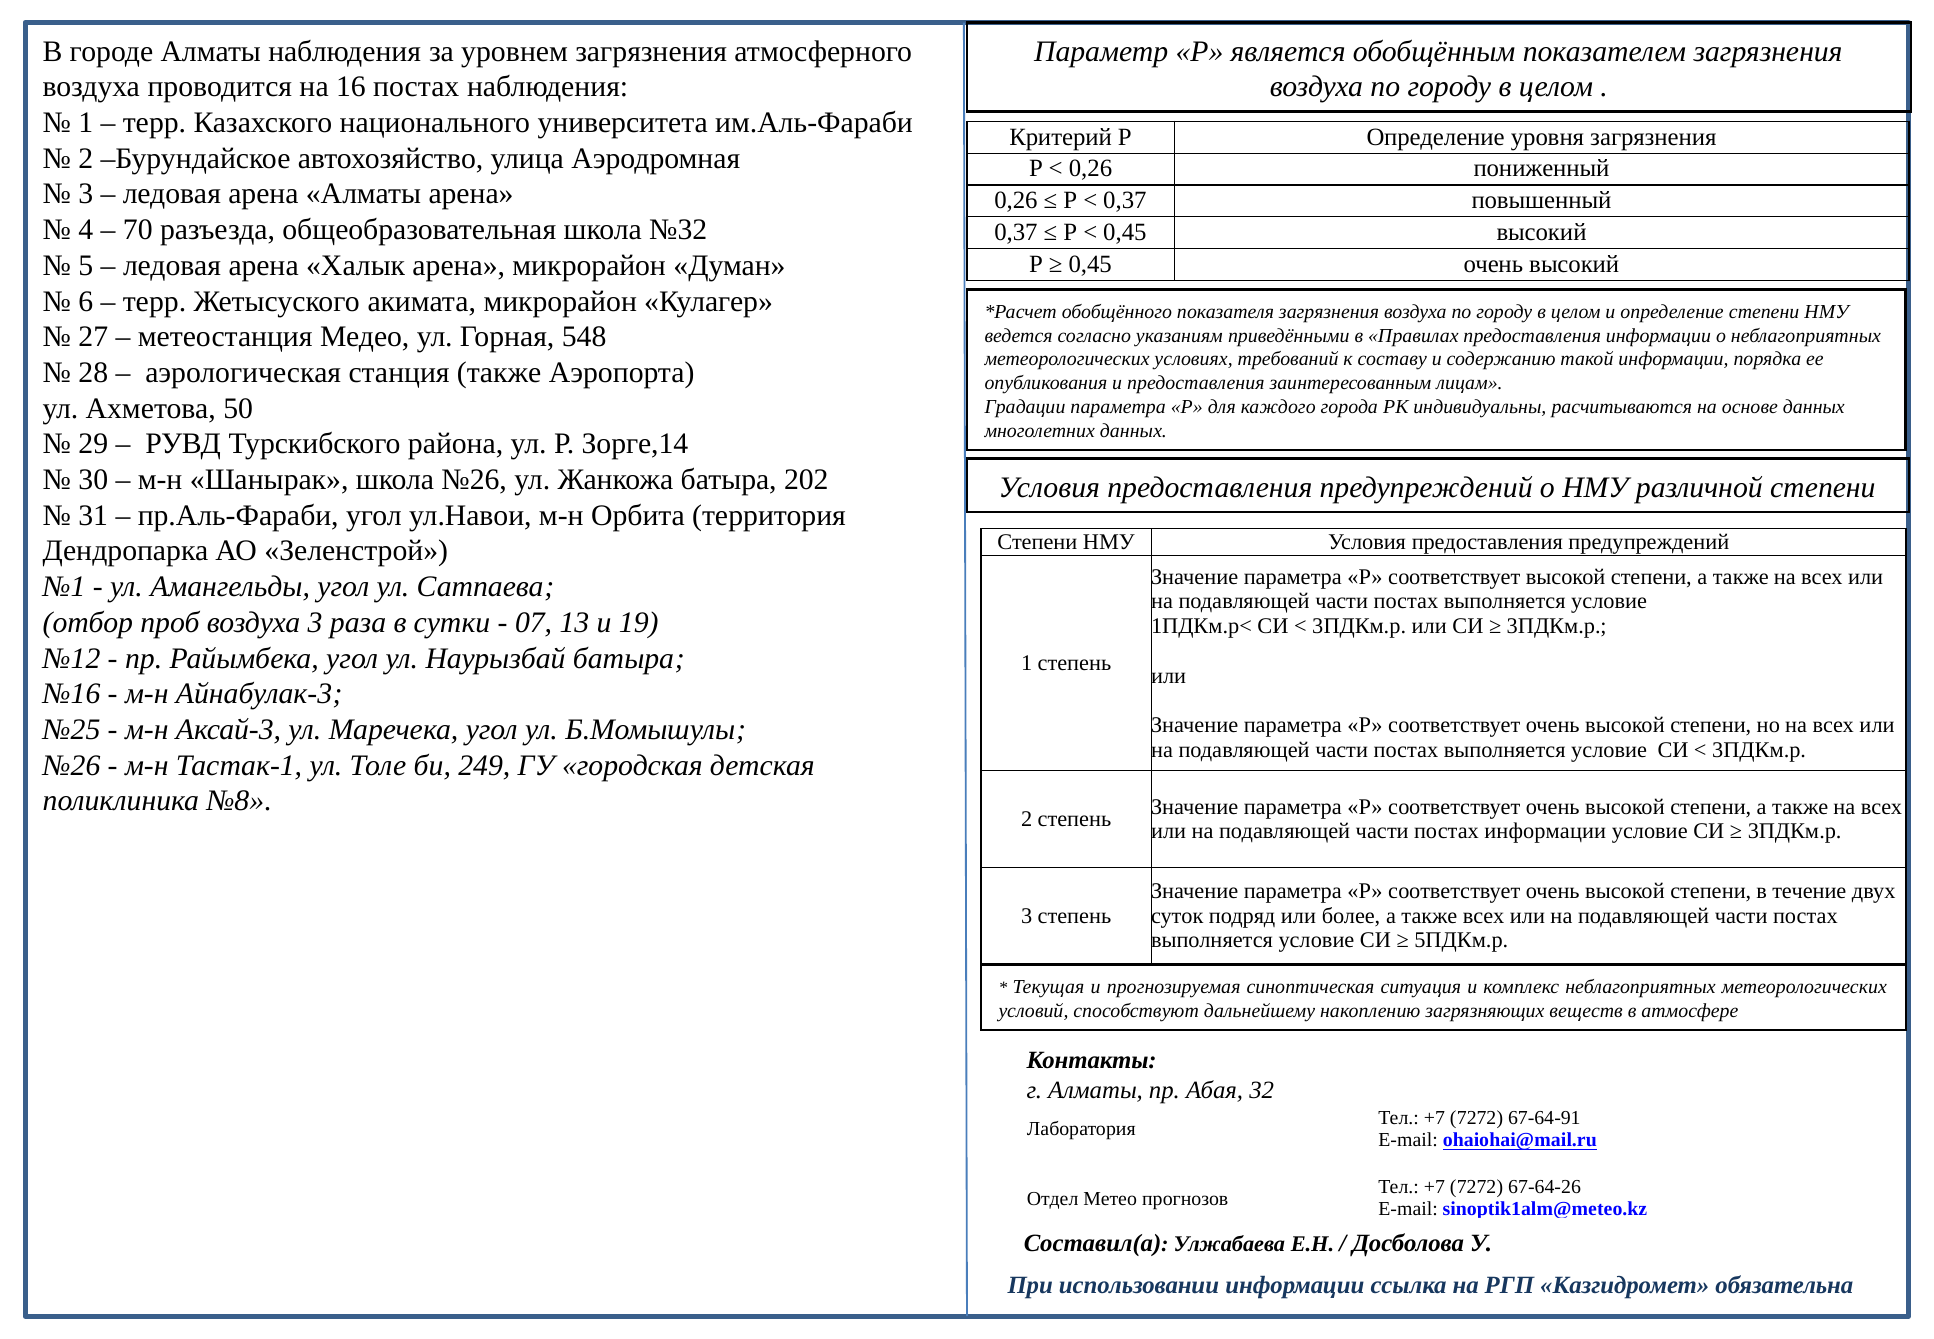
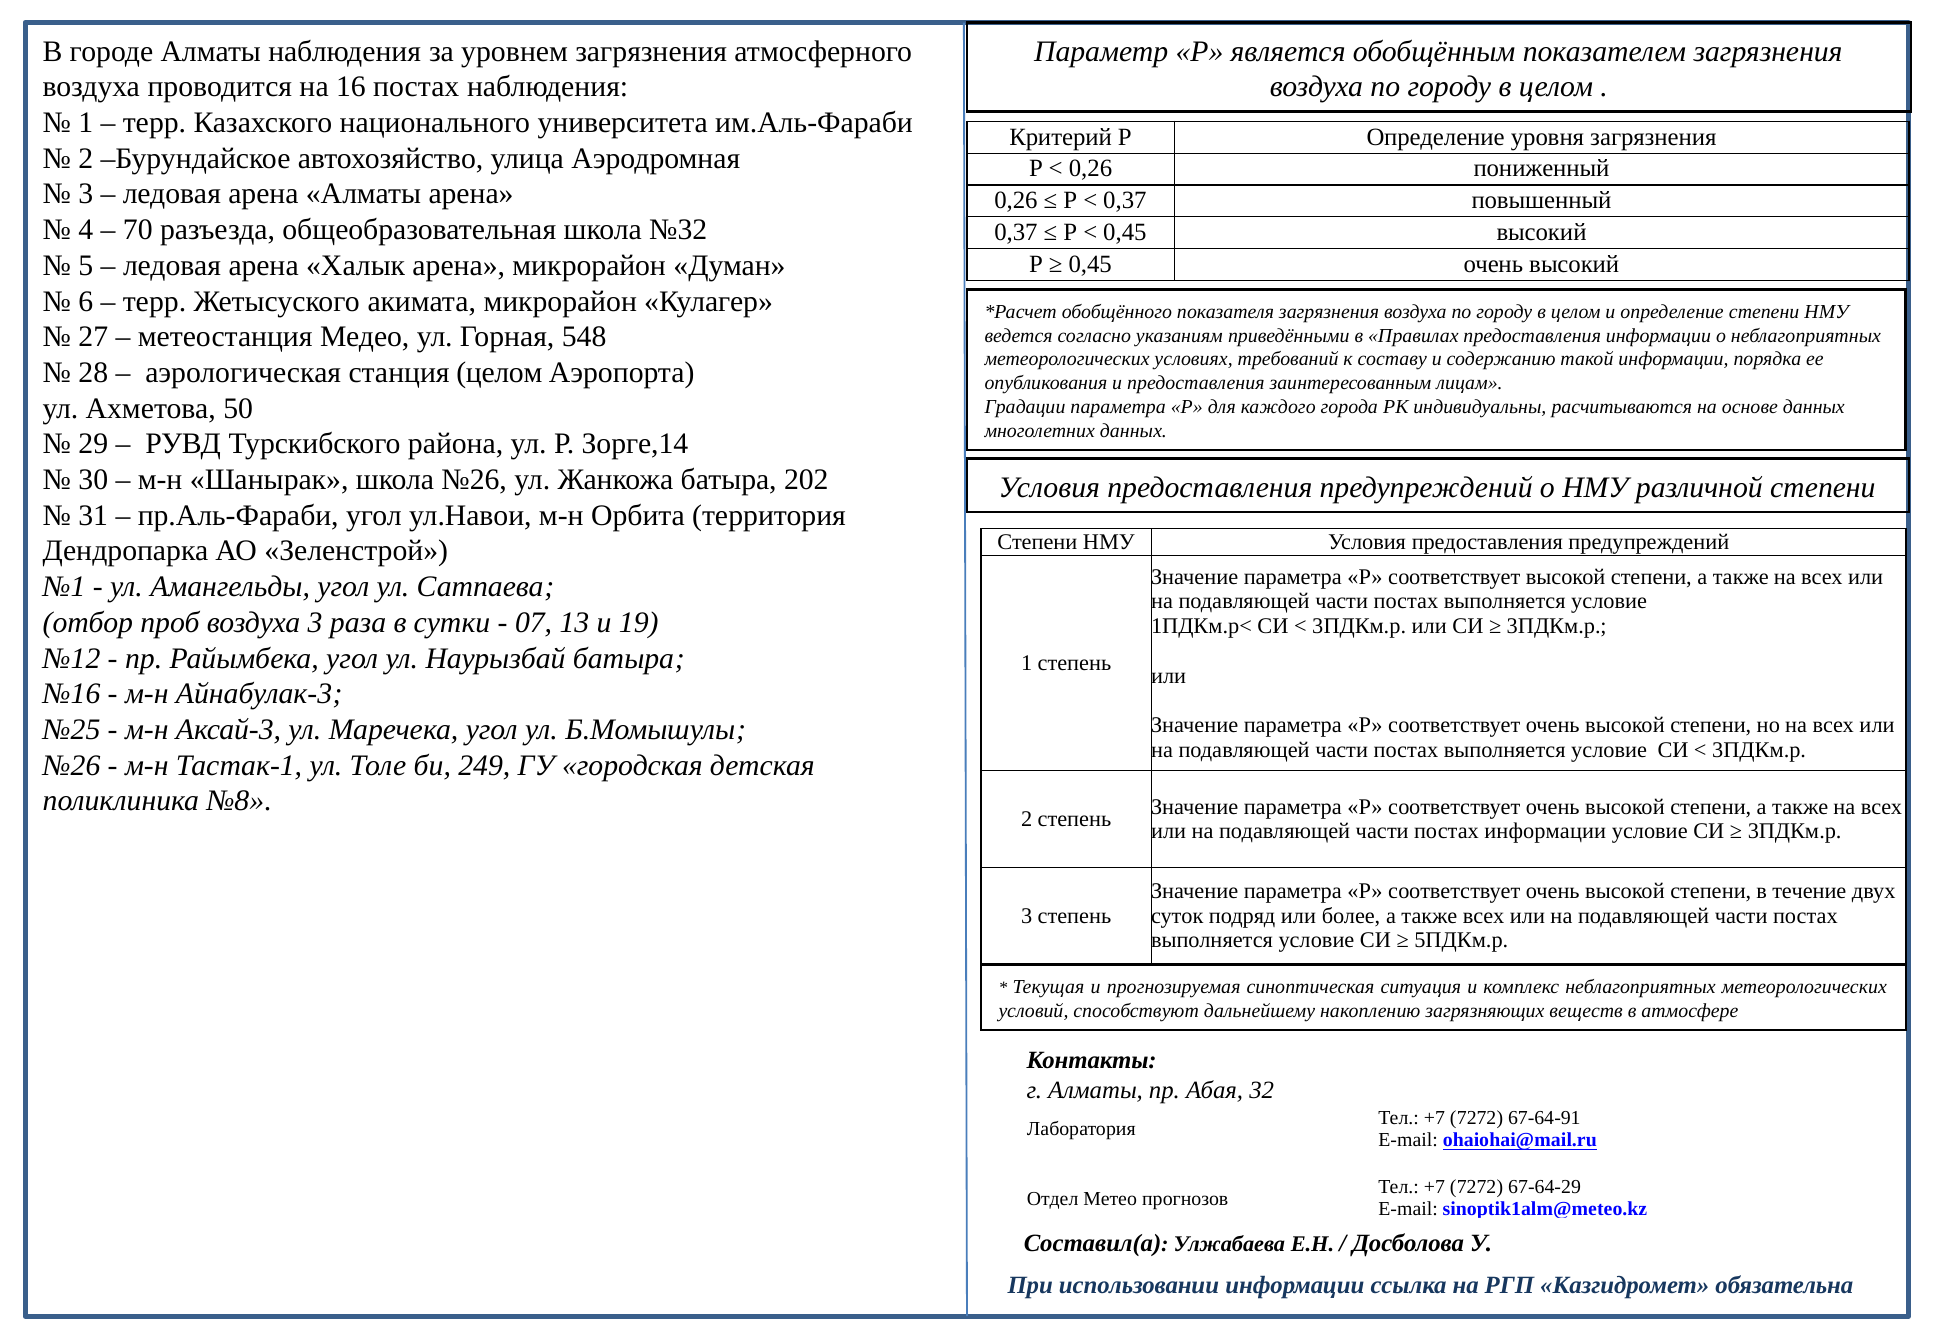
станция также: также -> целом (499, 373)
67-64-26: 67-64-26 -> 67-64-29 (1545, 1187)
